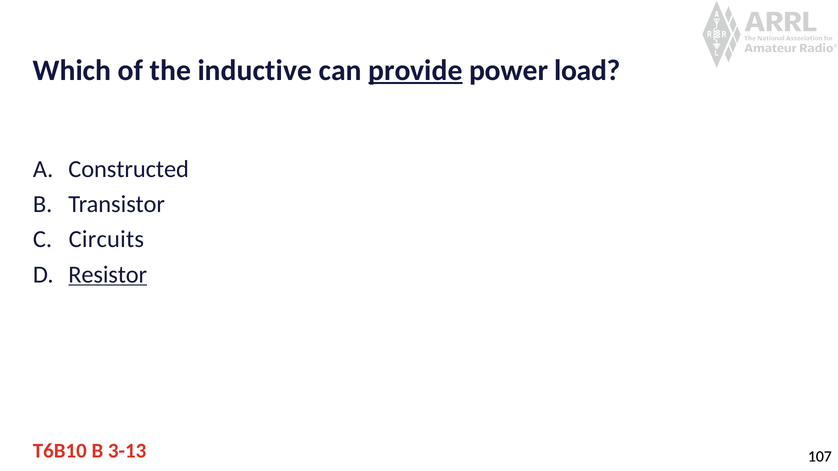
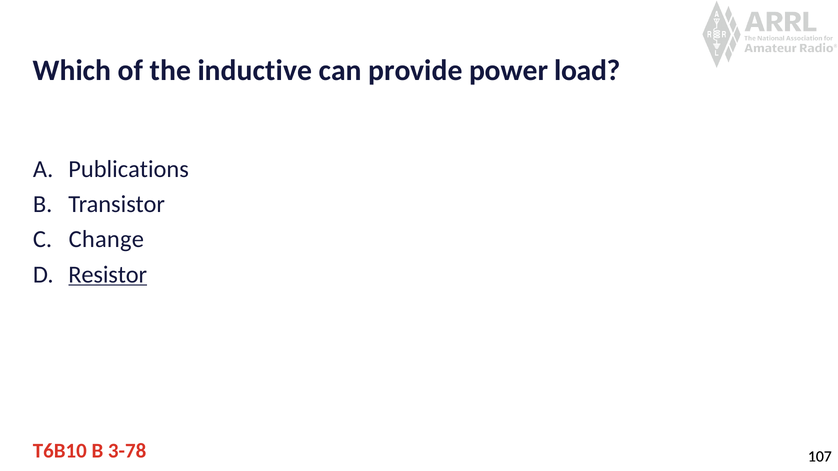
provide underline: present -> none (415, 70)
Constructed: Constructed -> Publications (129, 169)
Circuits: Circuits -> Change (106, 240)
3-13: 3-13 -> 3-78 (127, 451)
